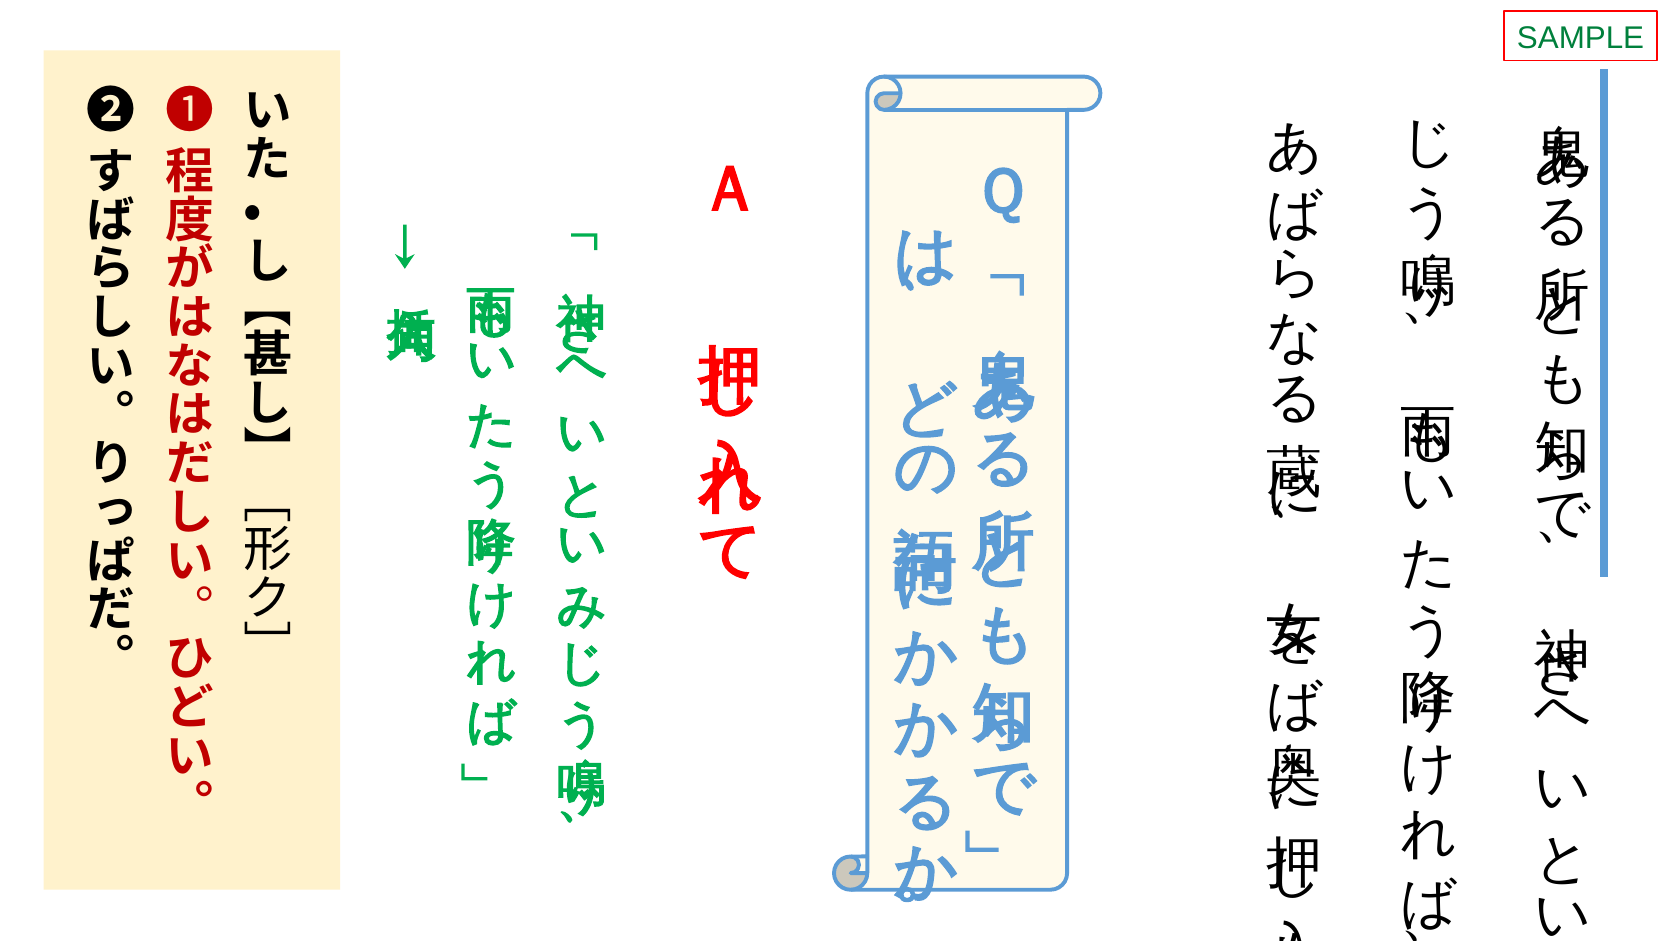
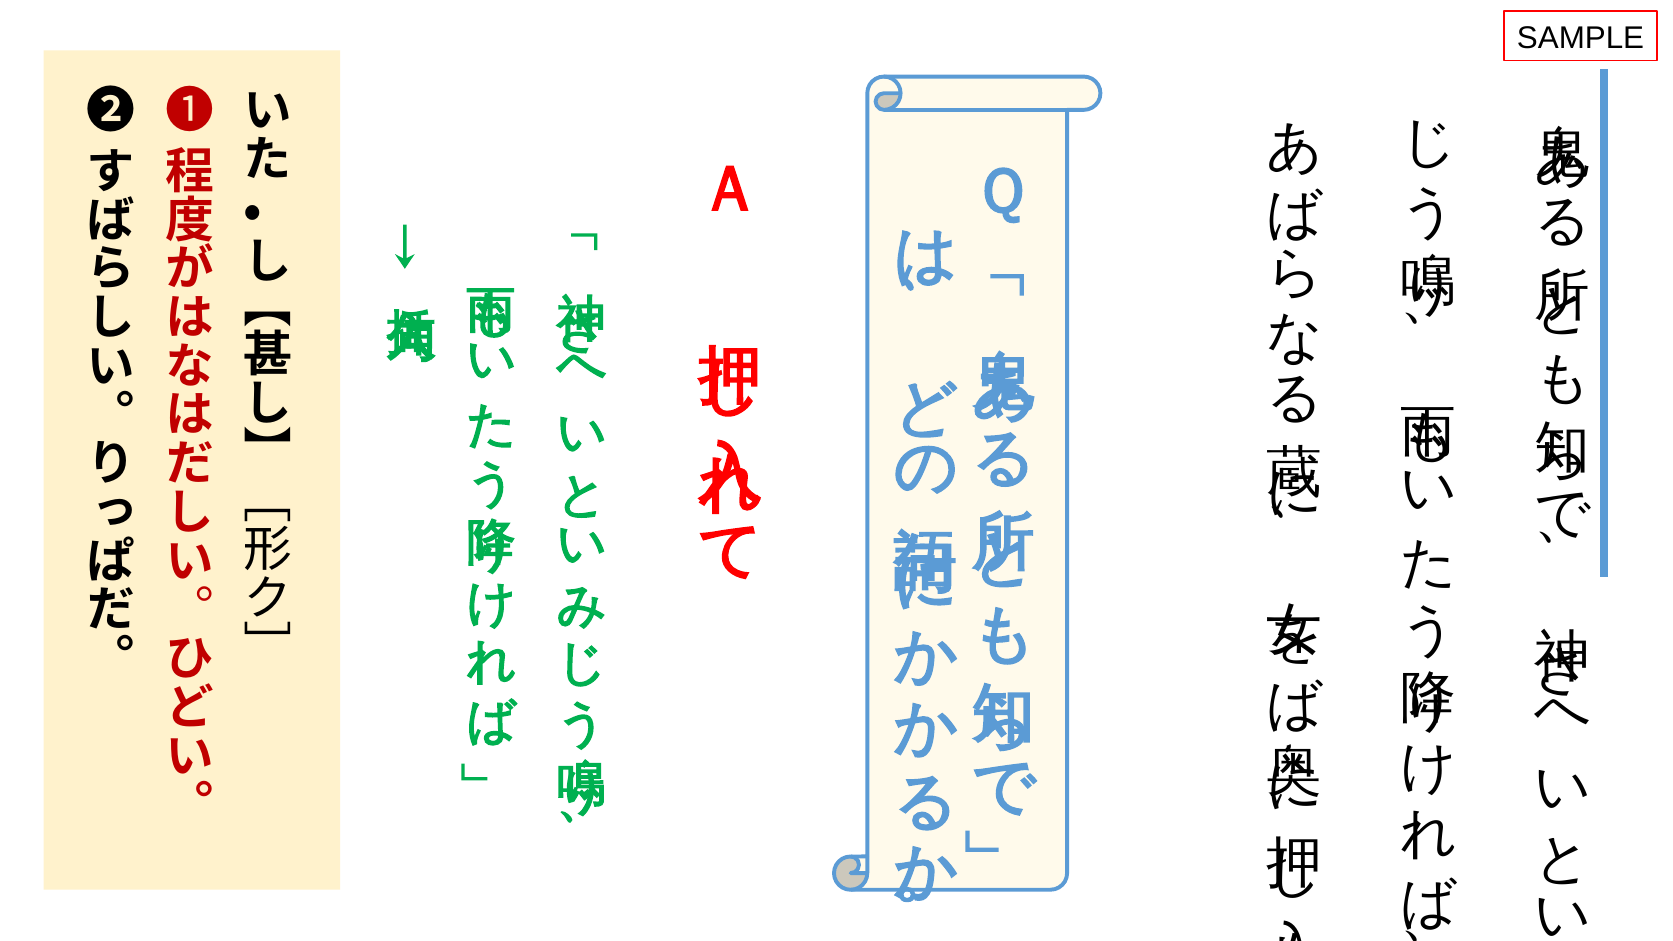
SAMPLE colour: green -> black (1581, 38)
